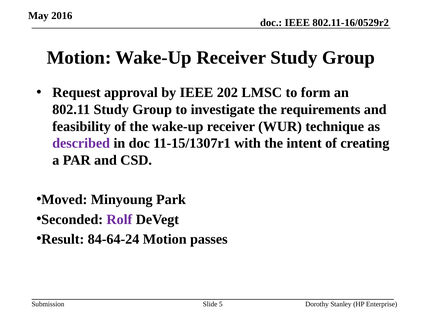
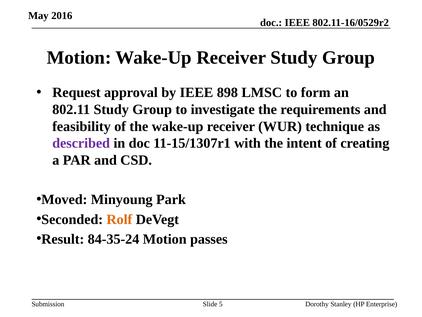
202: 202 -> 898 (227, 92)
Rolf colour: purple -> orange (119, 219)
84-64-24: 84-64-24 -> 84-35-24 (114, 239)
